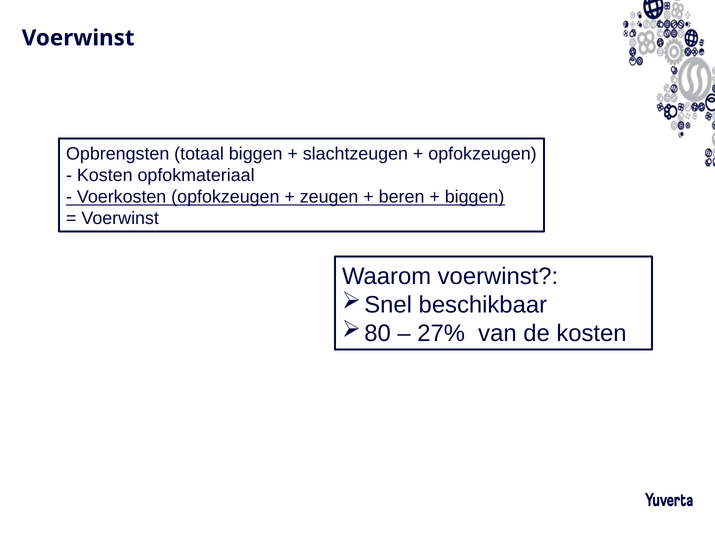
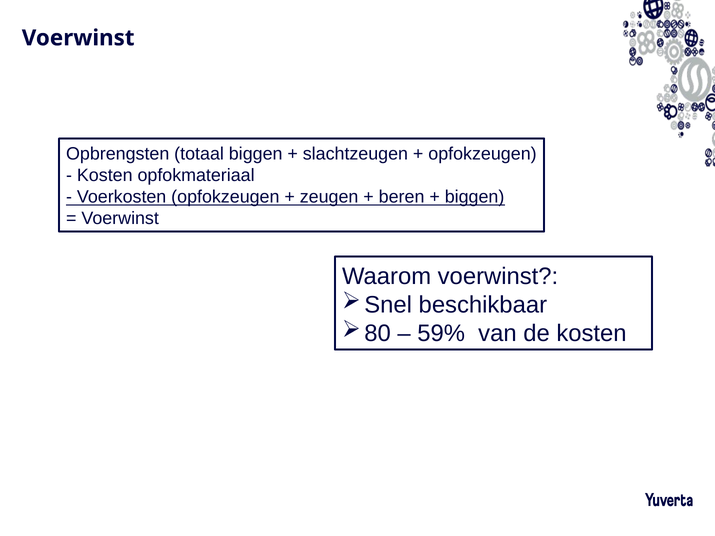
27%: 27% -> 59% (441, 334)
